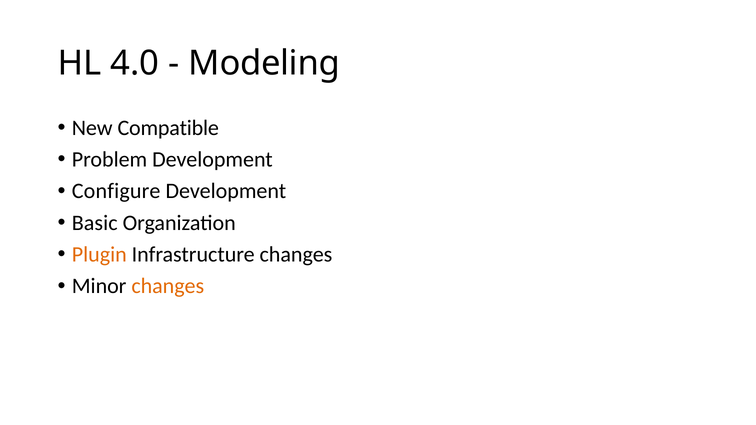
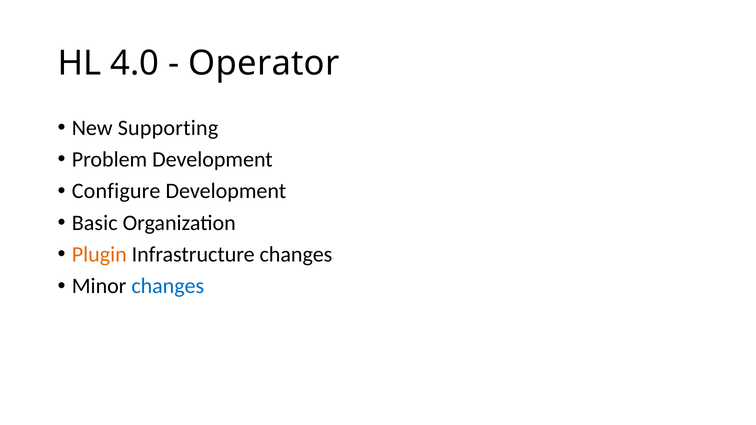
Modeling: Modeling -> Operator (264, 64)
Compatible: Compatible -> Supporting (168, 128)
changes colour: orange -> blue (168, 286)
